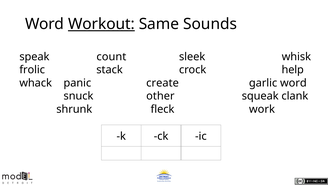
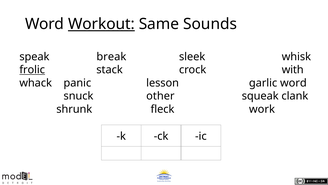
count: count -> break (111, 56)
frolic underline: none -> present (32, 70)
help: help -> with (293, 70)
create: create -> lesson (163, 83)
